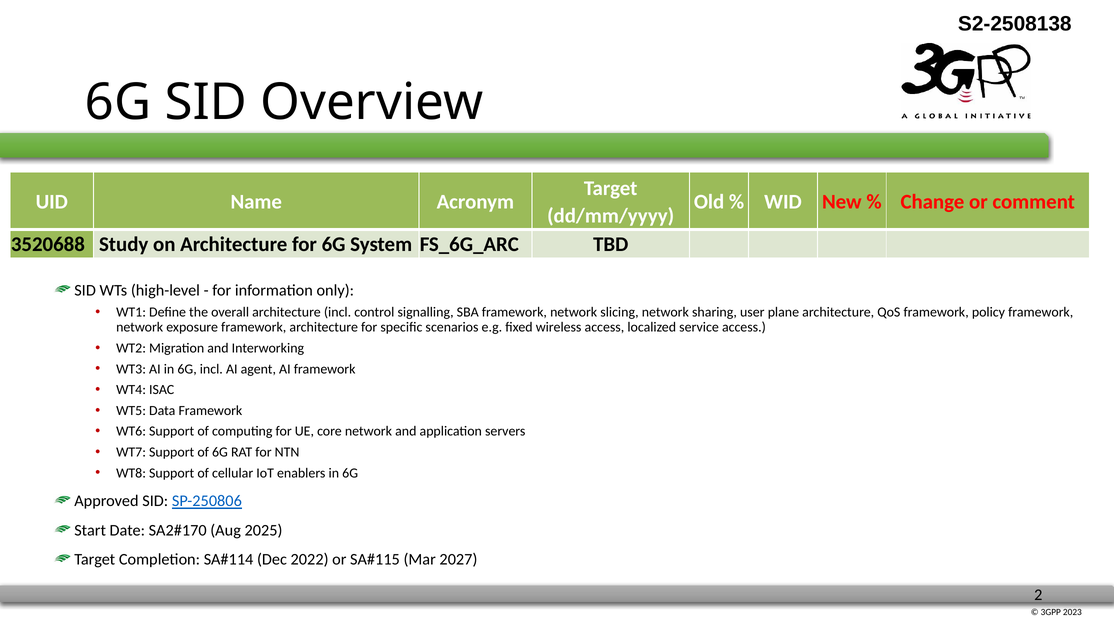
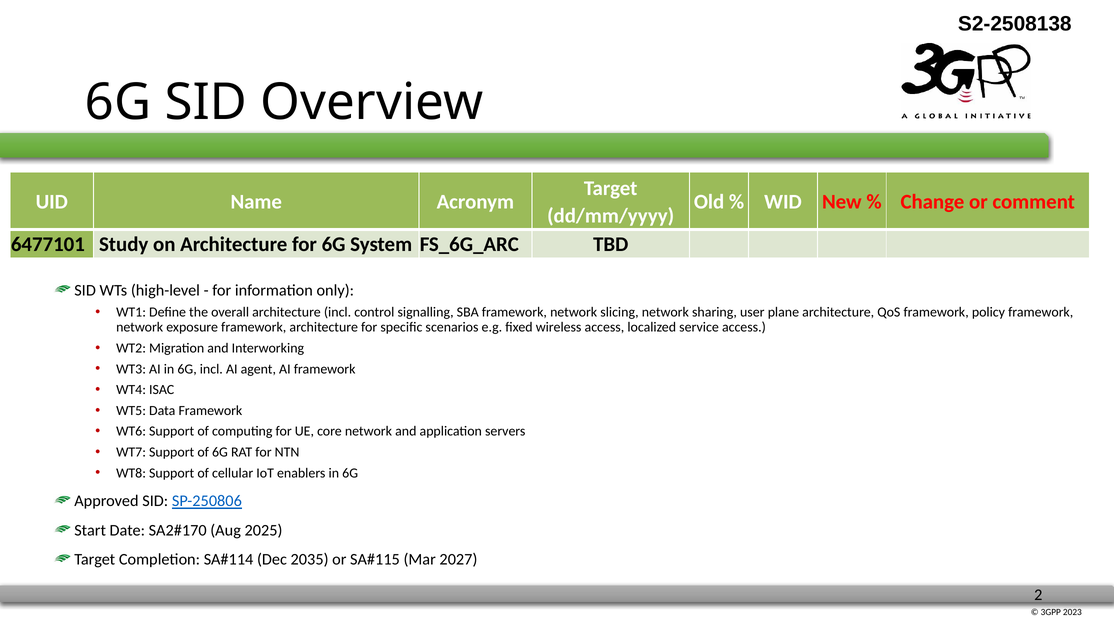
3520688: 3520688 -> 6477101 (48, 245)
2022: 2022 -> 2035 (310, 560)
